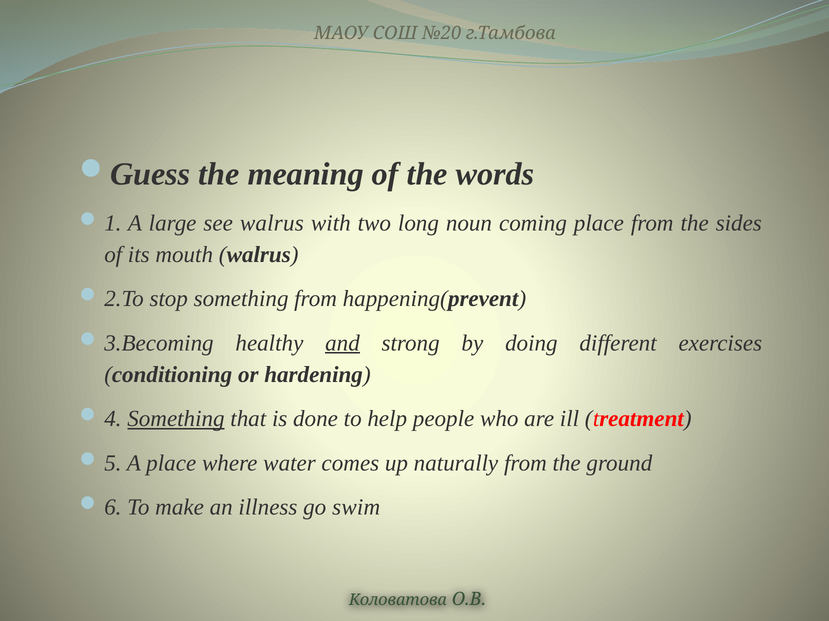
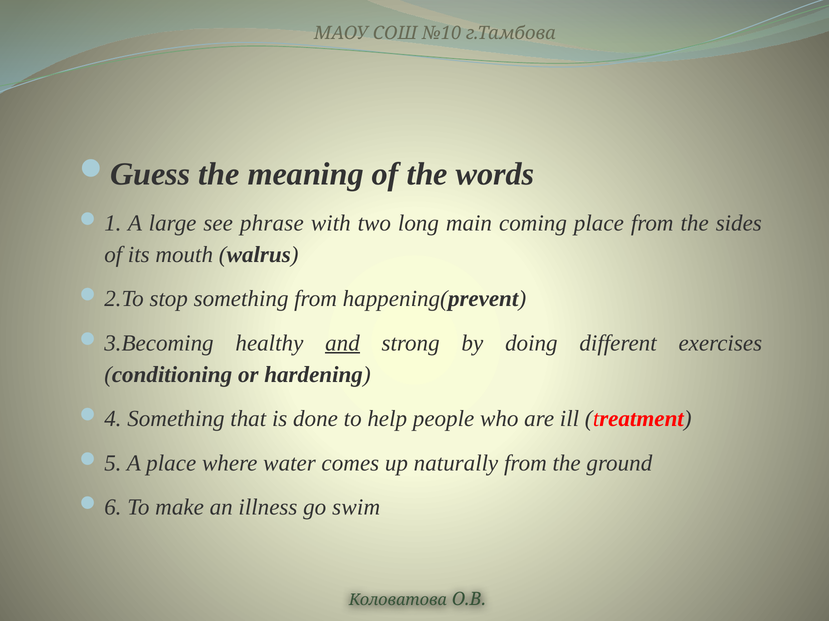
№20: №20 -> №10 (442, 33)
see walrus: walrus -> phrase (272, 223)
noun: noun -> main (469, 223)
Something underline: present -> none (176, 419)
